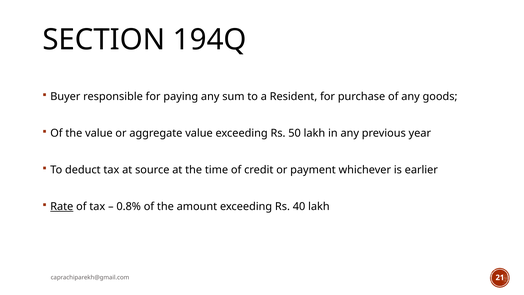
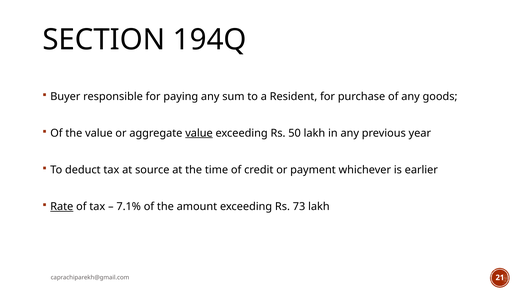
value underline: none -> present (199, 133)
0.8%: 0.8% -> 7.1% (129, 206)
40: 40 -> 73 (299, 206)
